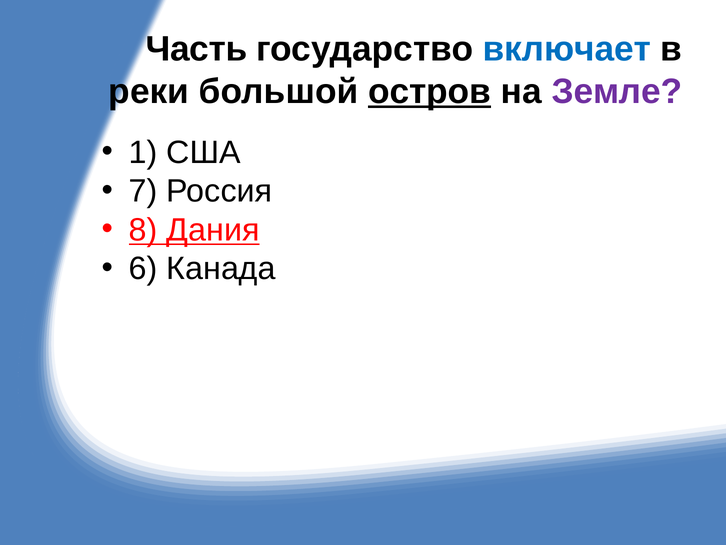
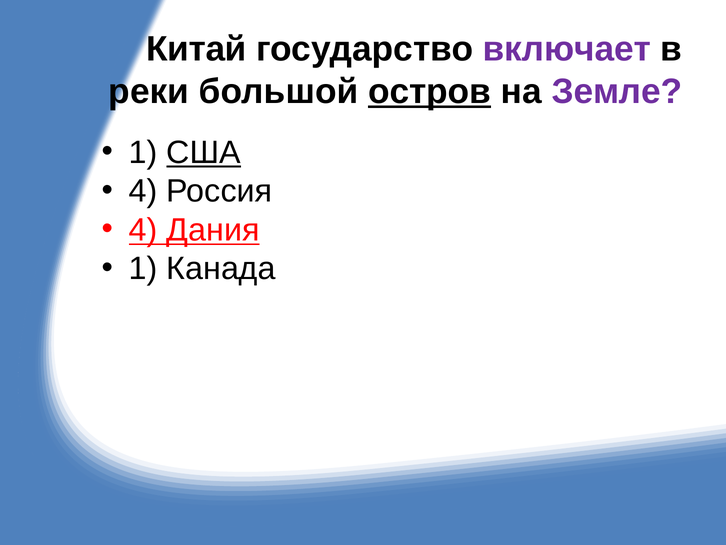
Часть: Часть -> Китай (196, 49)
включает colour: blue -> purple (567, 49)
США underline: none -> present (204, 152)
7: 7 -> 4 (143, 191)
8: 8 -> 4 (143, 230)
6: 6 -> 1 (143, 268)
